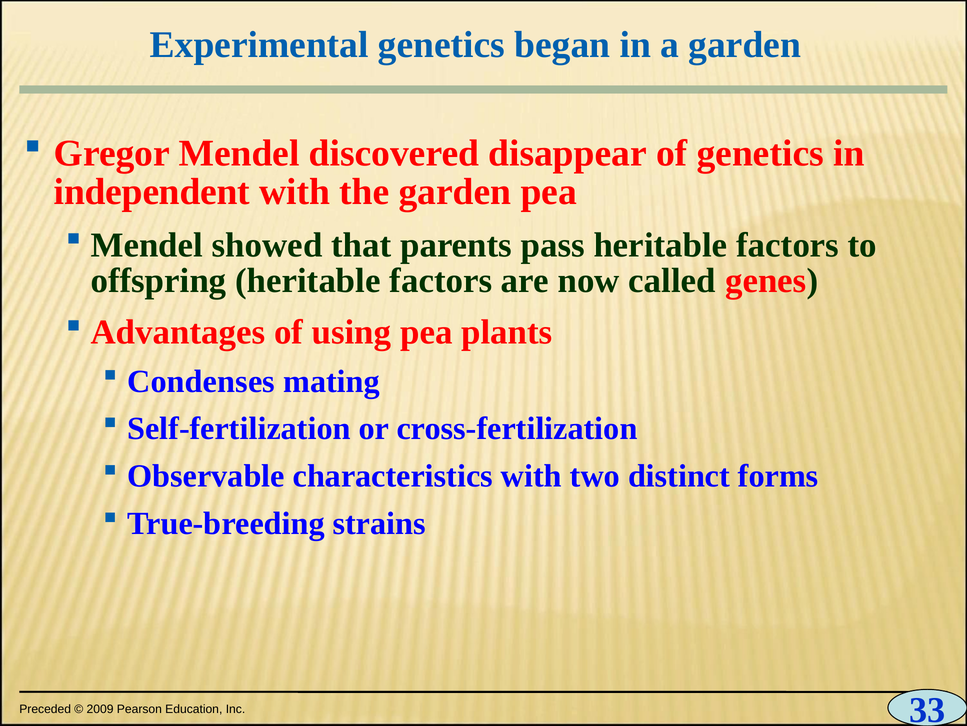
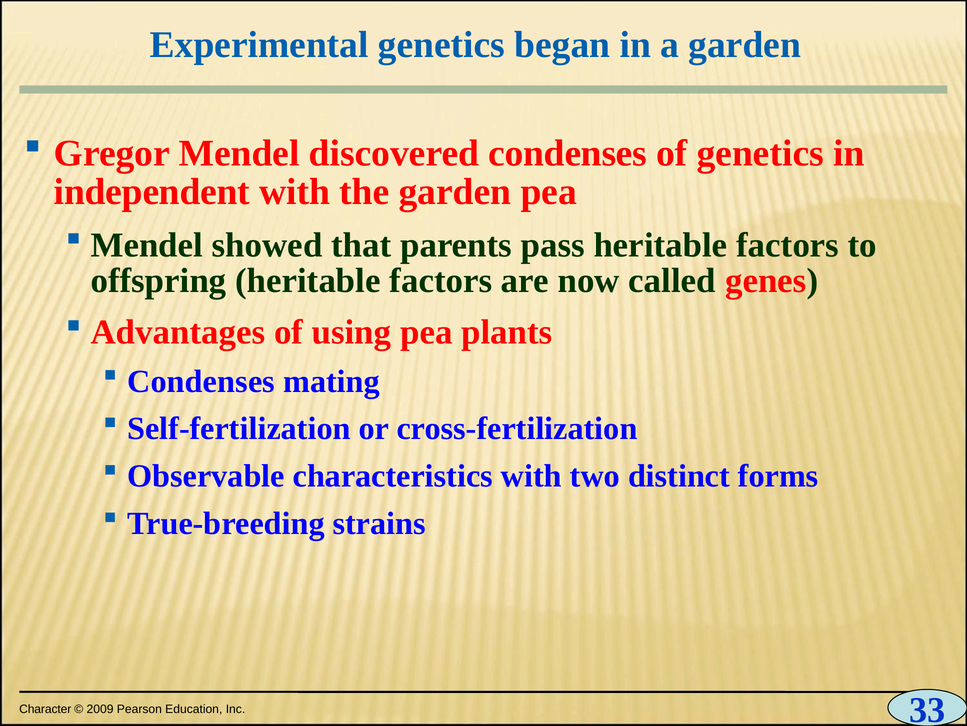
discovered disappear: disappear -> condenses (568, 153)
Preceded: Preceded -> Character (45, 709)
